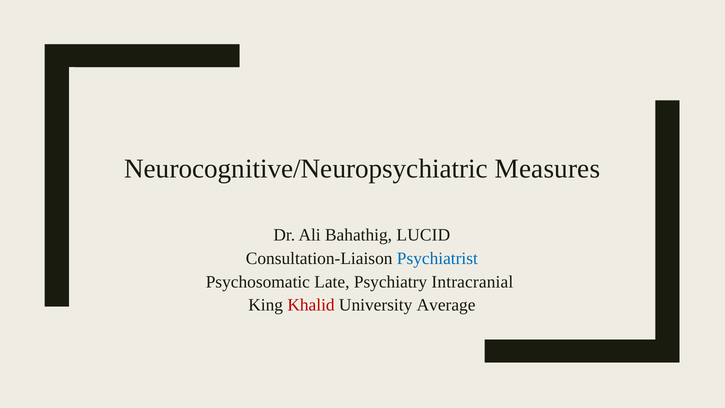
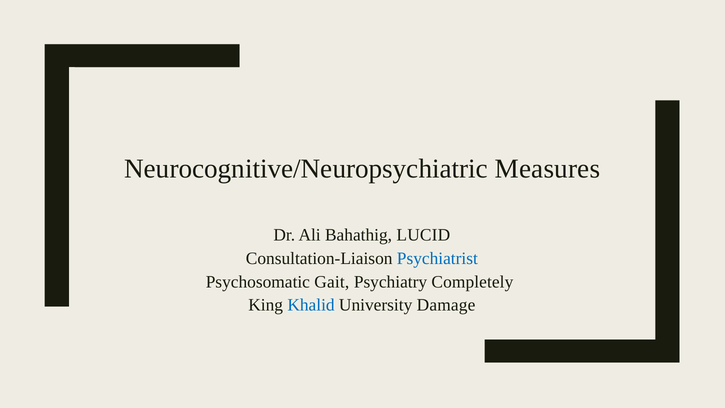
Late: Late -> Gait (332, 282)
Intracranial: Intracranial -> Completely (472, 282)
Khalid colour: red -> blue (311, 305)
Average: Average -> Damage (446, 305)
